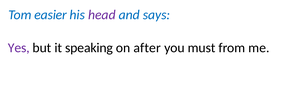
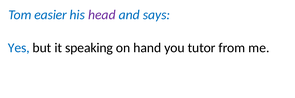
Yes colour: purple -> blue (19, 48)
after: after -> hand (147, 48)
must: must -> tutor (202, 48)
